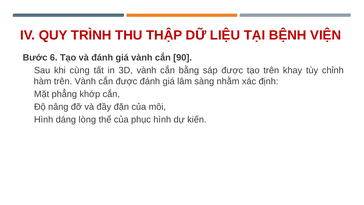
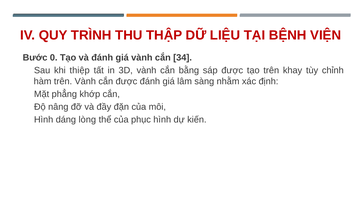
6: 6 -> 0 (54, 58)
90: 90 -> 34 (183, 58)
cùng: cùng -> thiệp (80, 70)
